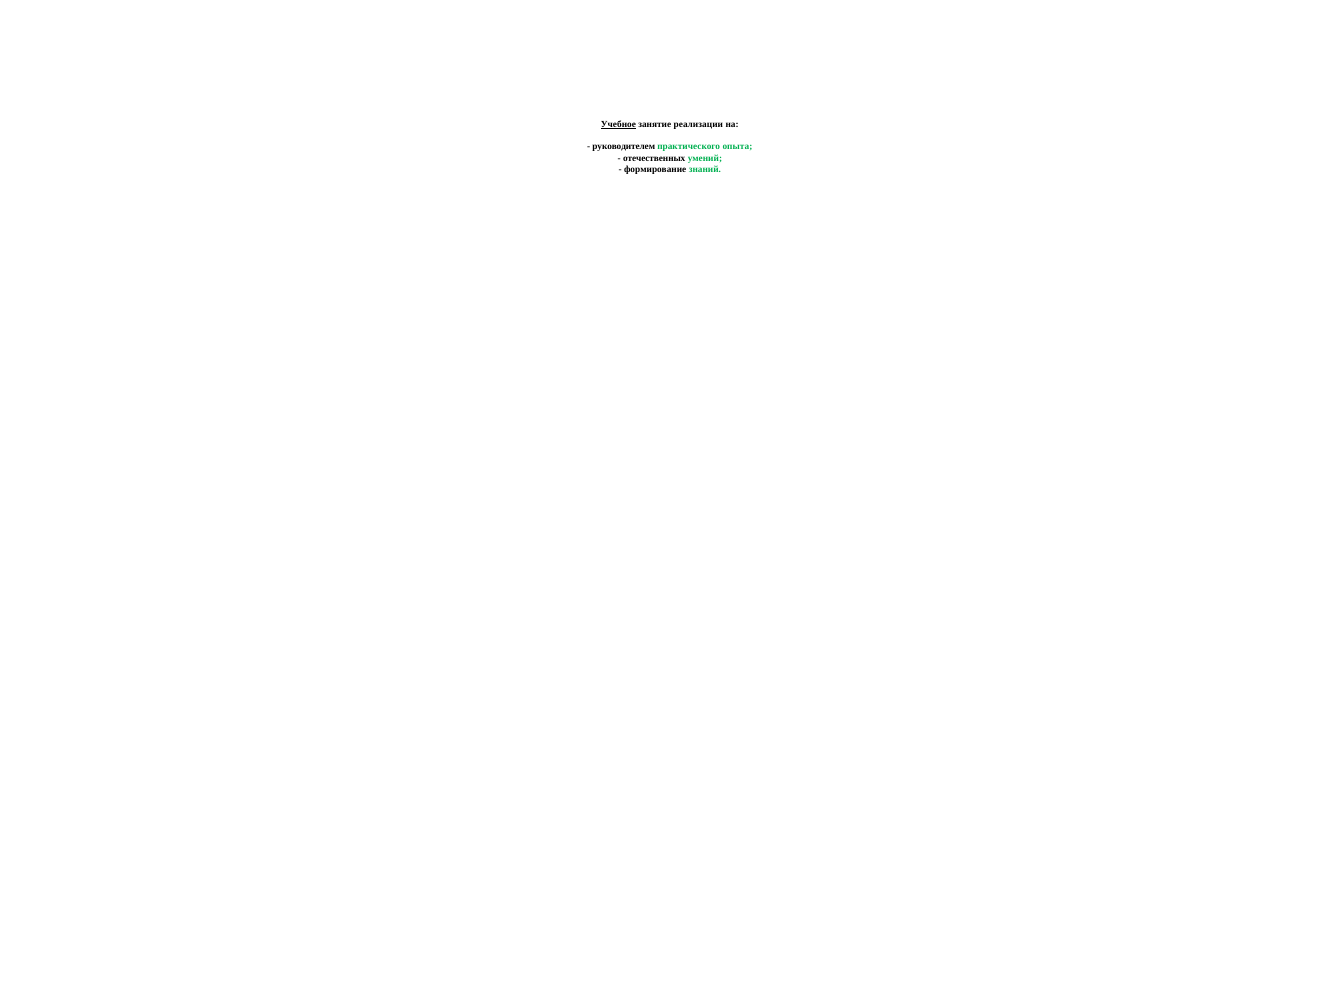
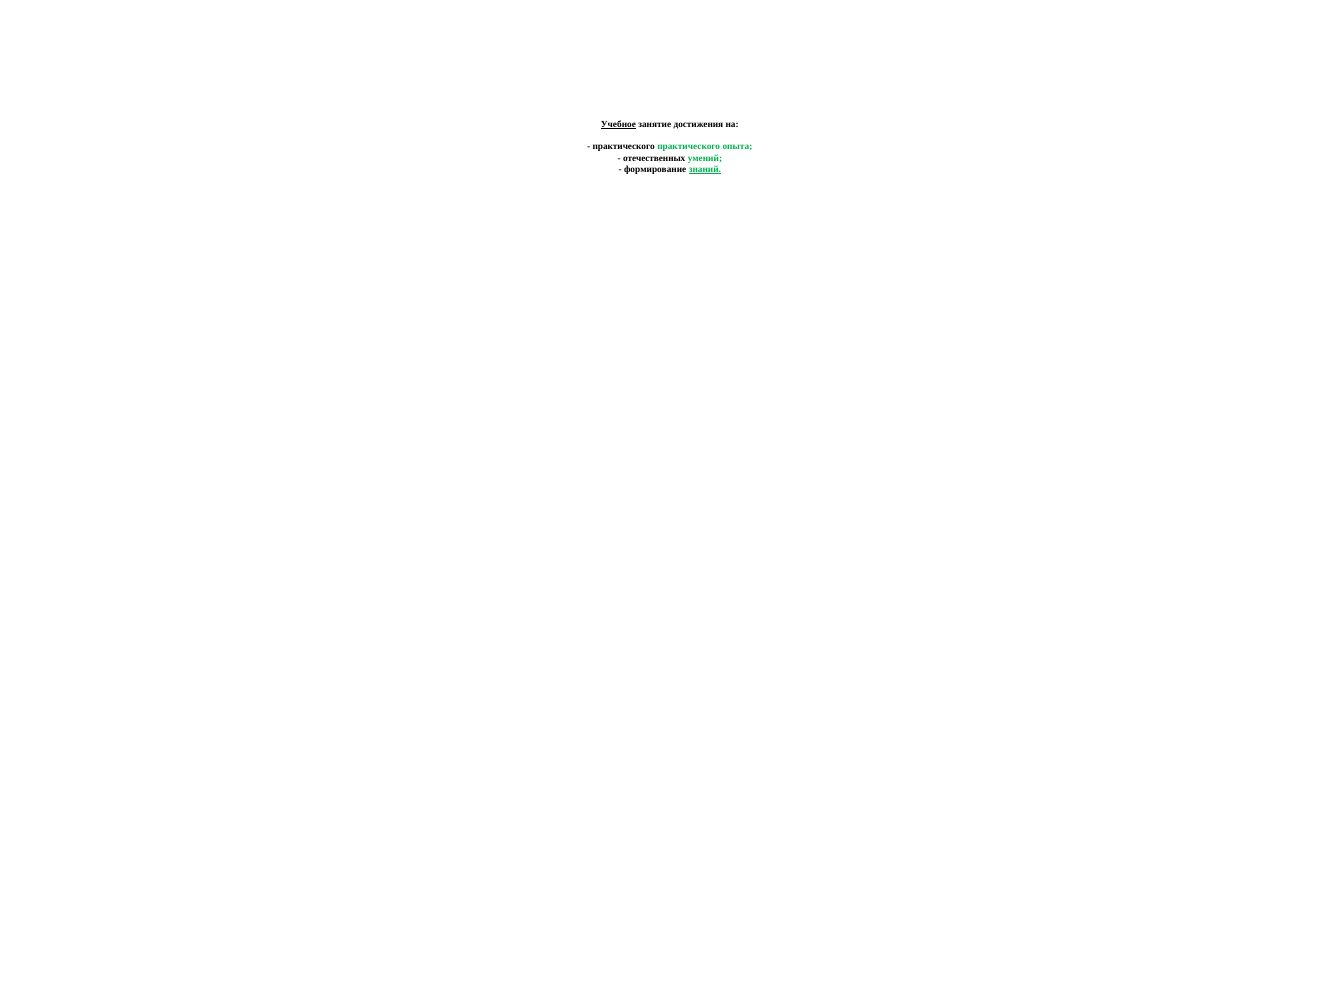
реализации: реализации -> достижения (698, 125)
руководителем: руководителем -> практического (624, 147)
знаний underline: none -> present (705, 169)
